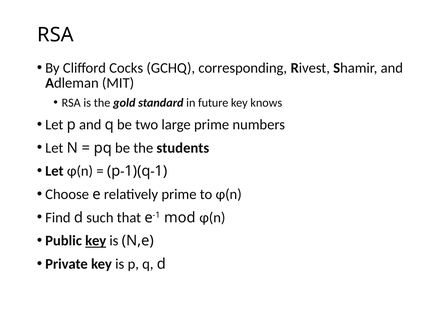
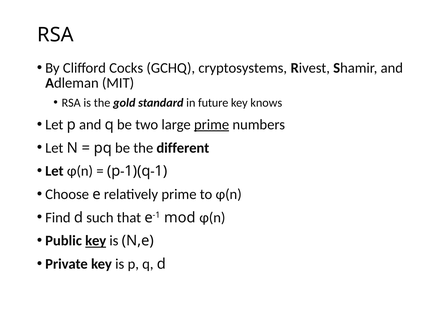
corresponding: corresponding -> cryptosystems (243, 68)
prime underline: none -> present (212, 124)
students: students -> different (183, 148)
